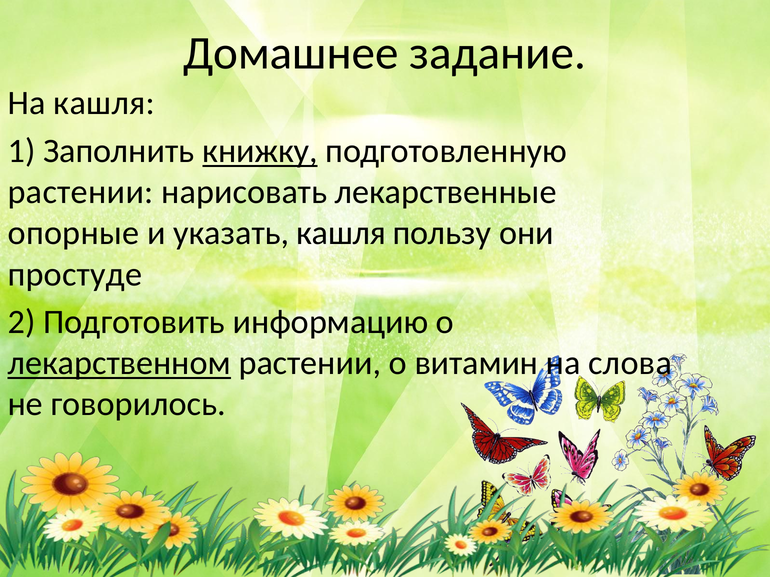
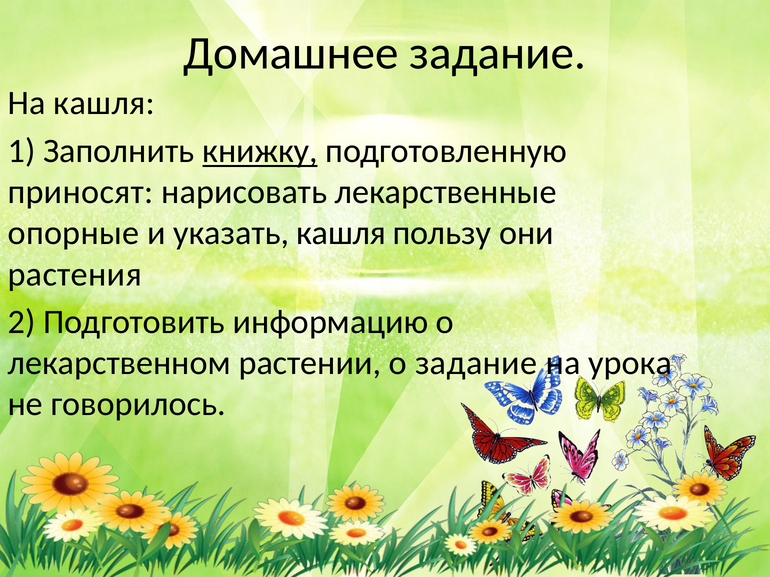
растении: растении -> приносят (81, 192)
простуде: простуде -> растения (75, 274)
лекарственном underline: present -> none (119, 363)
о витамин: витамин -> задание (476, 363)
слова: слова -> урока (630, 363)
